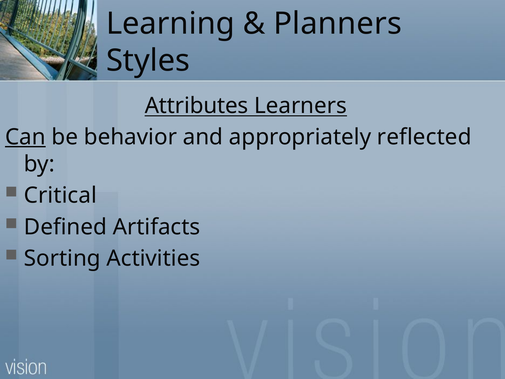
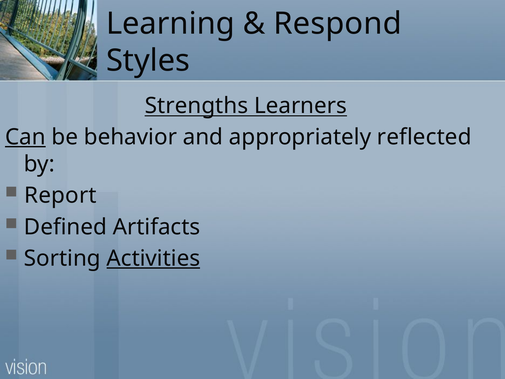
Planners: Planners -> Respond (338, 24)
Attributes: Attributes -> Strengths (196, 106)
Critical: Critical -> Report (60, 195)
Activities underline: none -> present (153, 258)
